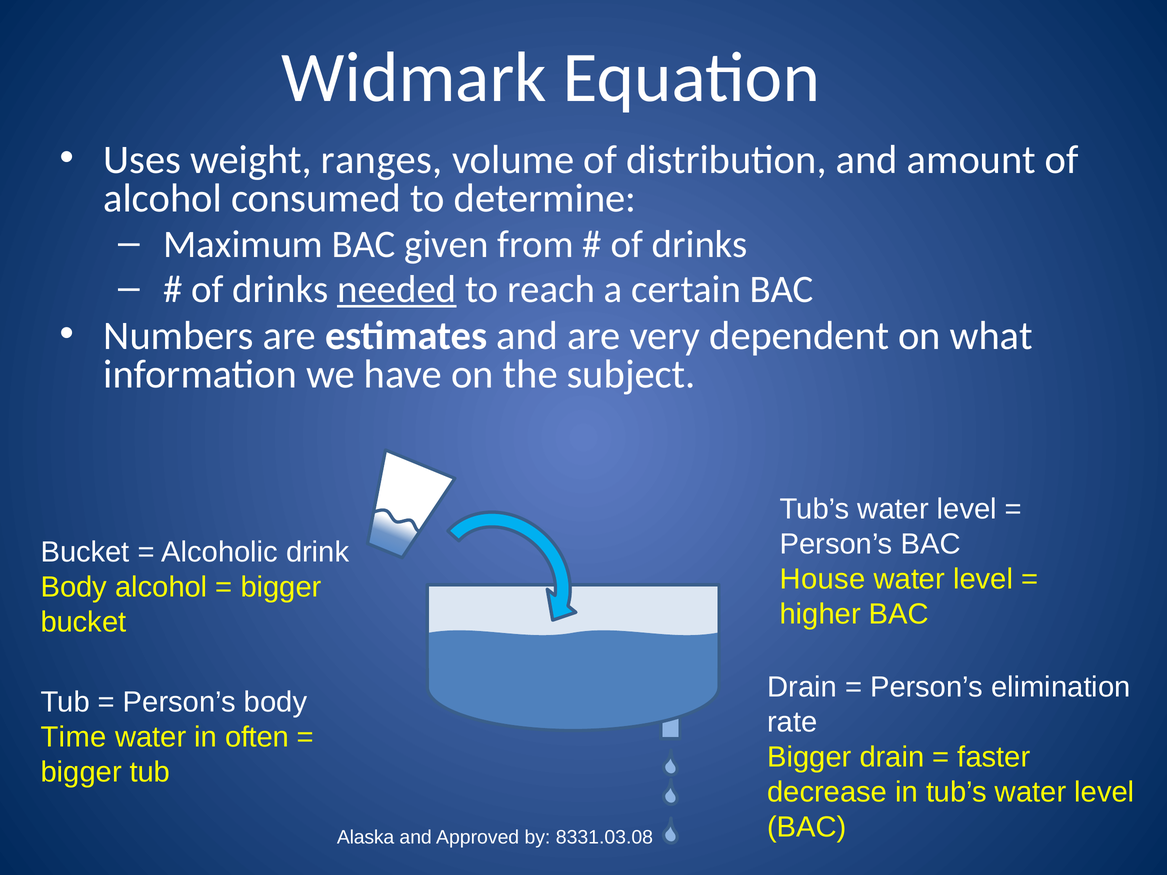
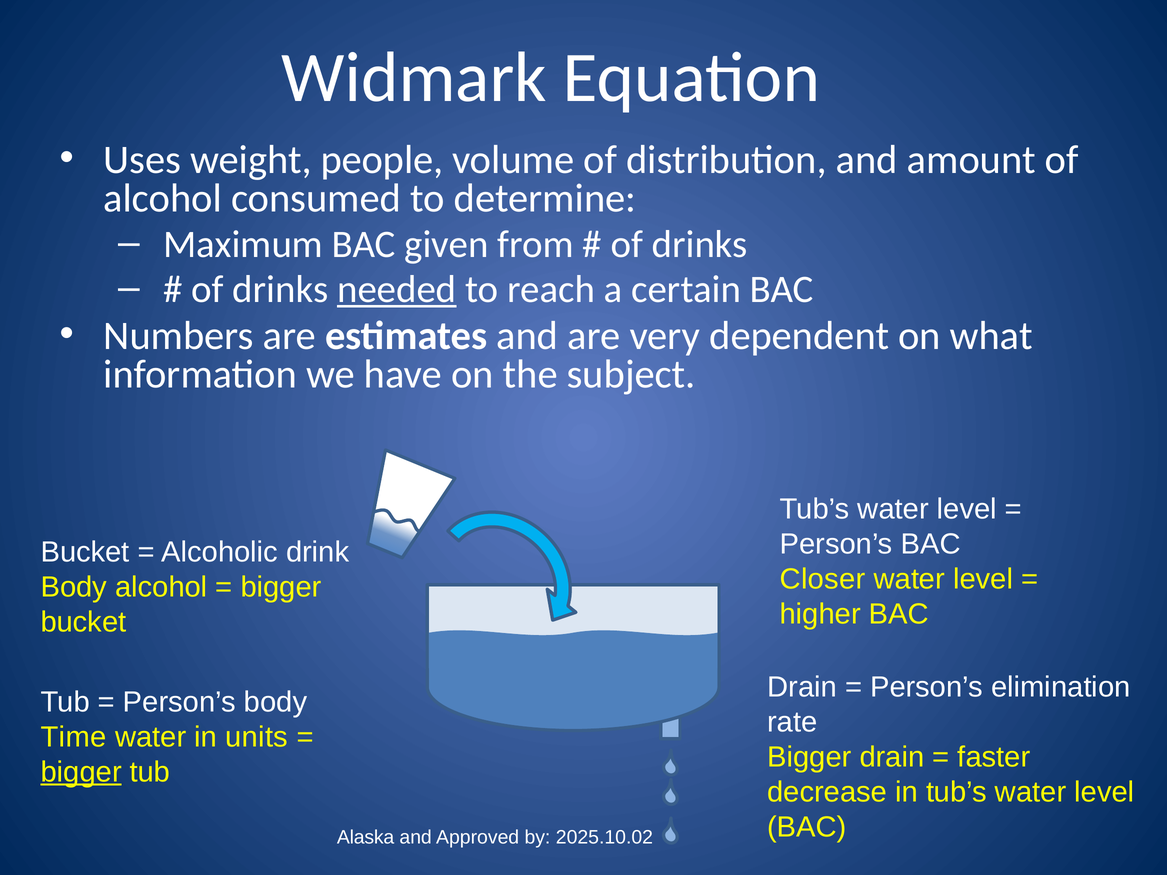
ranges: ranges -> people (382, 160)
House: House -> Closer (823, 579)
often: often -> units (257, 737)
bigger underline: none -> present (81, 772)
8331.03.08: 8331.03.08 -> 2025.10.02 (604, 837)
